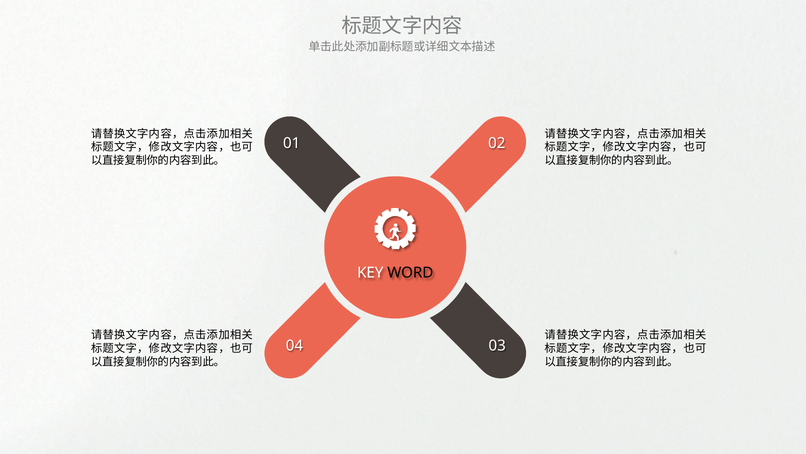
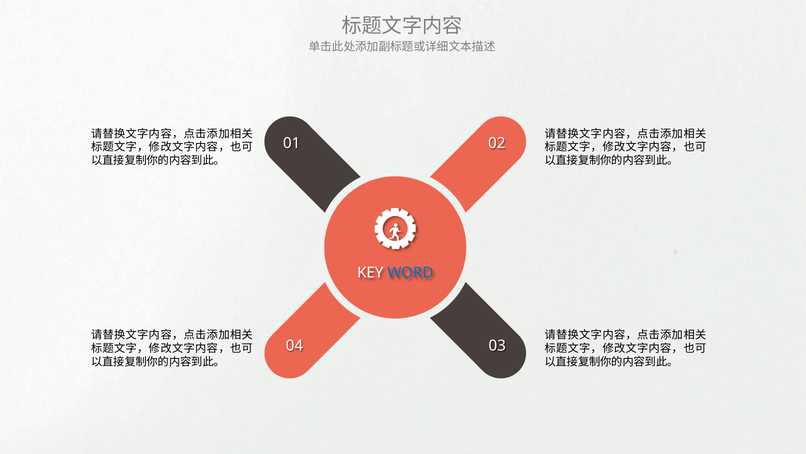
WORD colour: black -> blue (410, 273)
